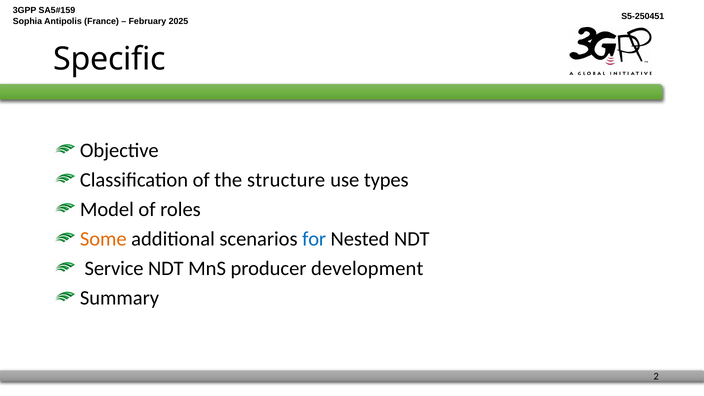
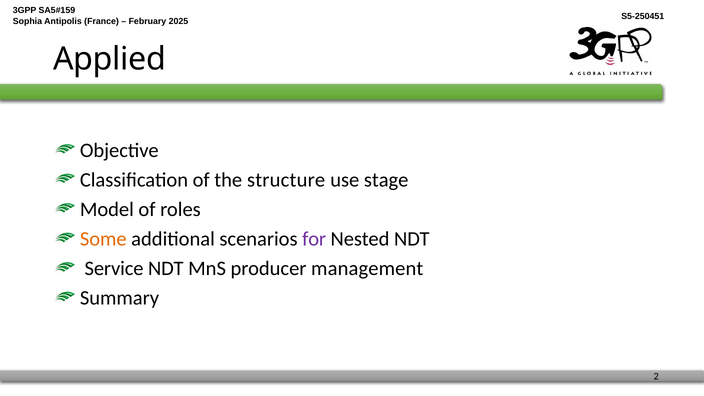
Specific: Specific -> Applied (110, 59)
types: types -> stage (386, 180)
for colour: blue -> purple (314, 239)
development: development -> management (367, 268)
